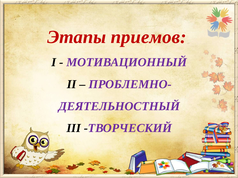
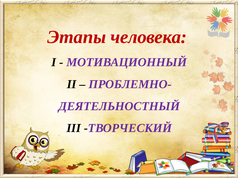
приемов: приемов -> человека (149, 37)
